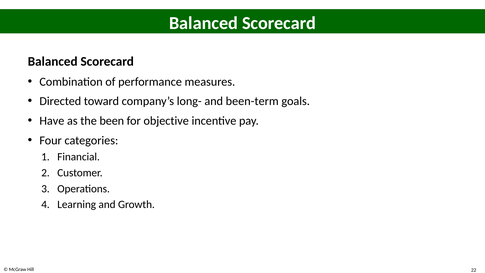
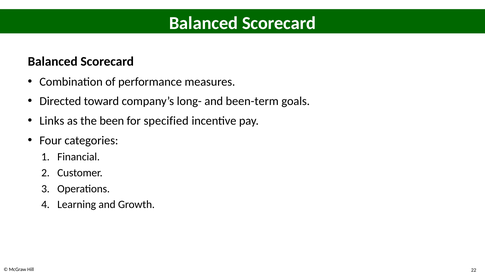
Have: Have -> Links (52, 121)
objective: objective -> specified (166, 121)
